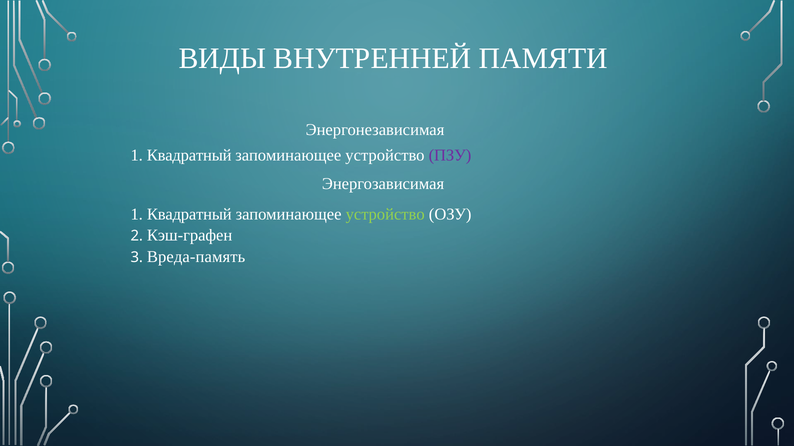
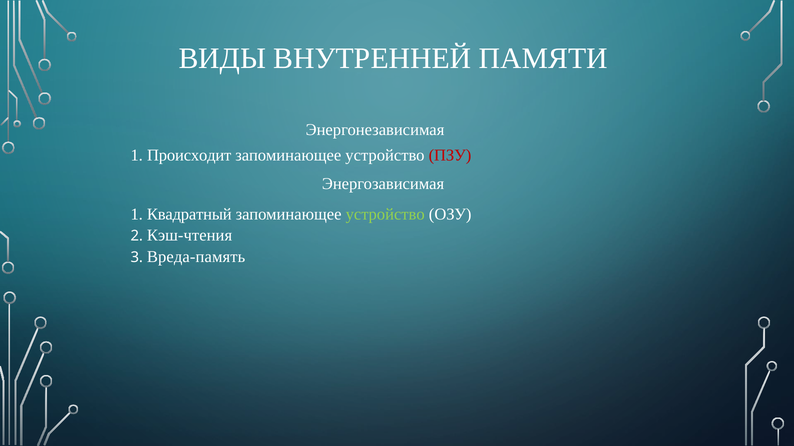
Квадратный: Квадратный -> Происходит (189, 156)
ПЗУ colour: purple -> red (450, 156)
Кэш-графен: Кэш-графен -> Кэш-чтения (190, 236)
